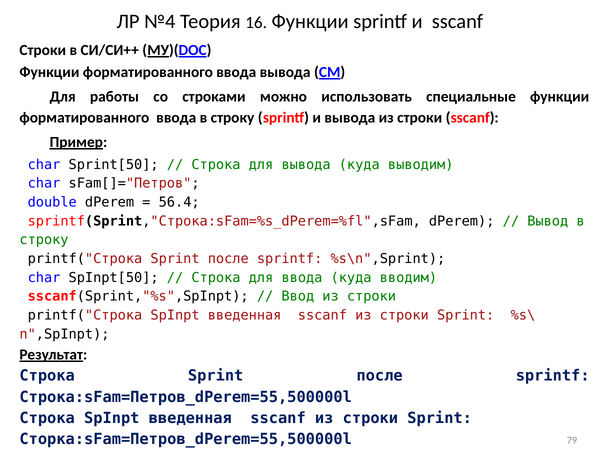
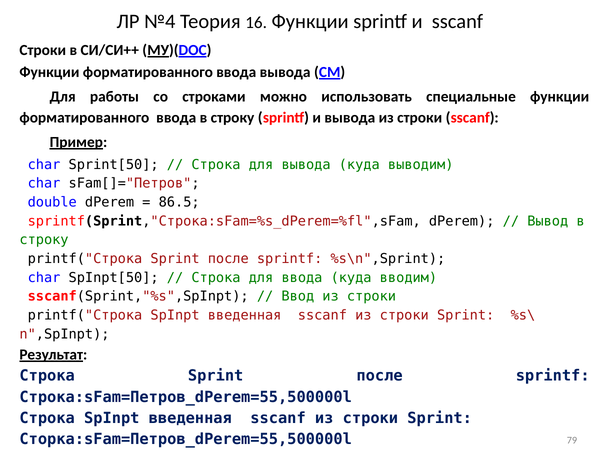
56.4: 56.4 -> 86.5 (179, 202)
